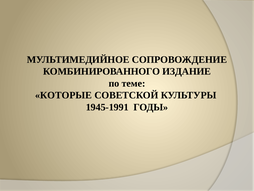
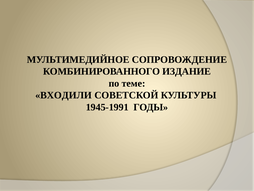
КОТОРЫЕ: КОТОРЫЕ -> ВХОДИЛИ (64, 95)
